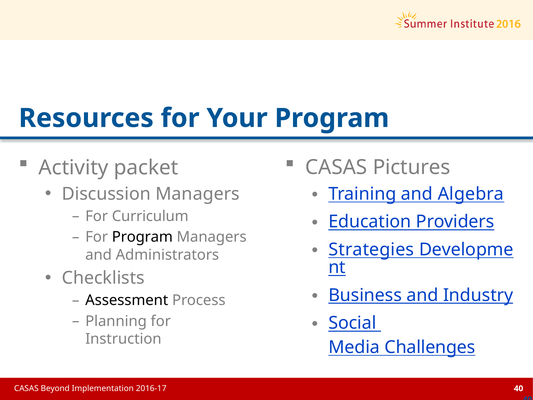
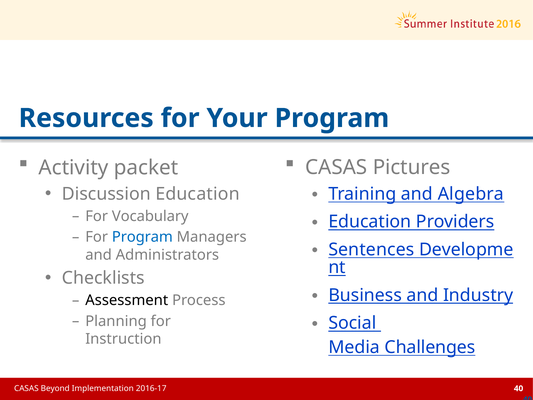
Discussion Managers: Managers -> Education (198, 194)
Curriculum: Curriculum -> Vocabulary (150, 216)
Program colour: black -> blue (142, 237)
Strategies: Strategies -> Sentences (371, 249)
